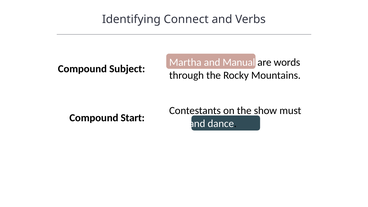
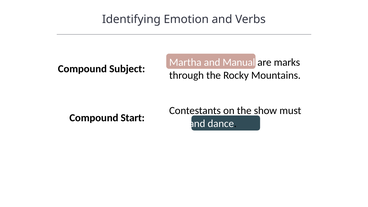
Connect: Connect -> Emotion (186, 19)
words: words -> marks (287, 62)
